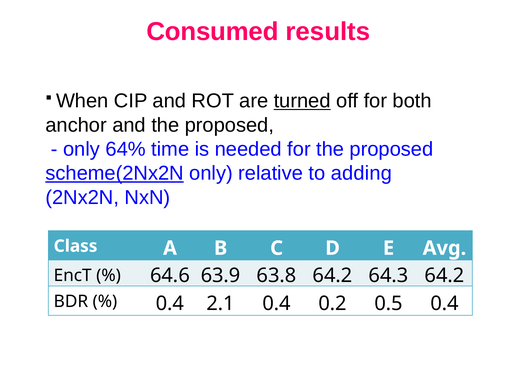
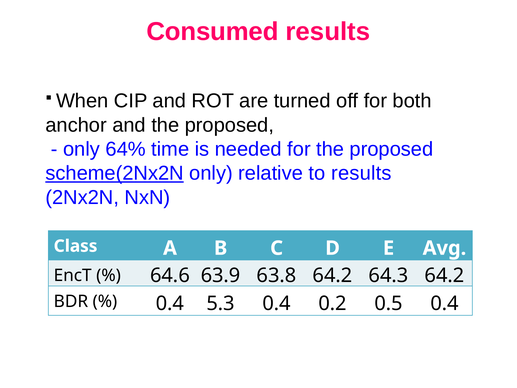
turned underline: present -> none (302, 101)
to adding: adding -> results (361, 173)
2.1: 2.1 -> 5.3 (221, 303)
